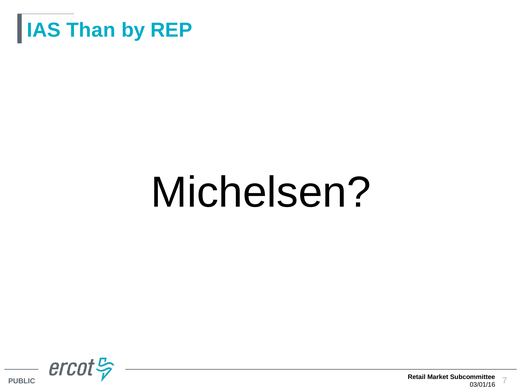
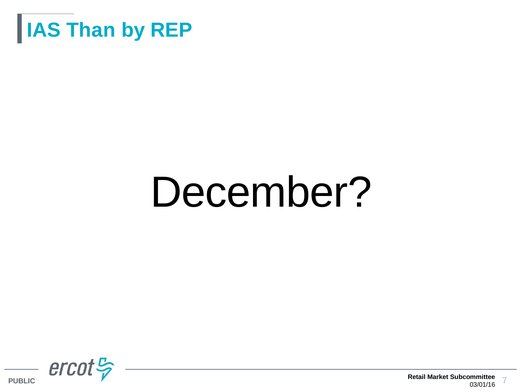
Michelsen: Michelsen -> December (261, 193)
